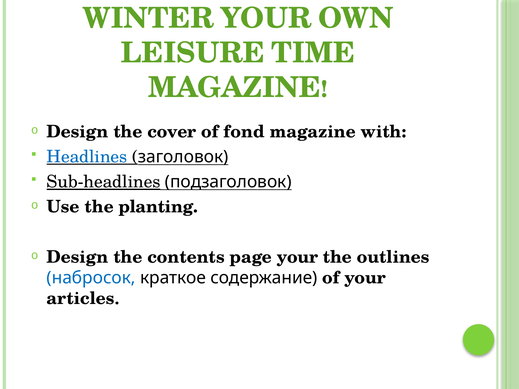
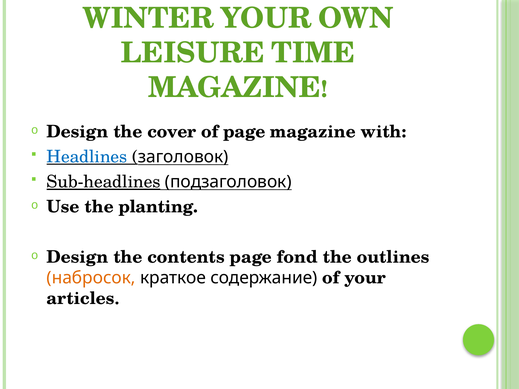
of fond: fond -> page (244, 132)
page your: your -> fond (297, 257)
набросок colour: blue -> orange (91, 278)
